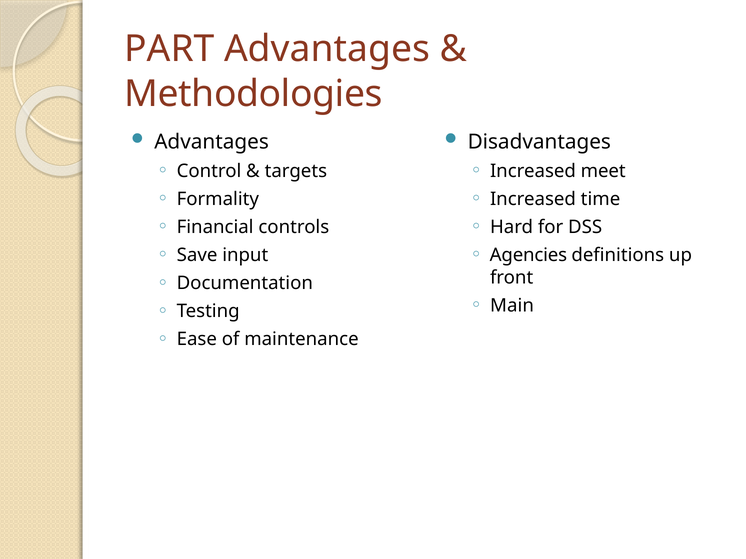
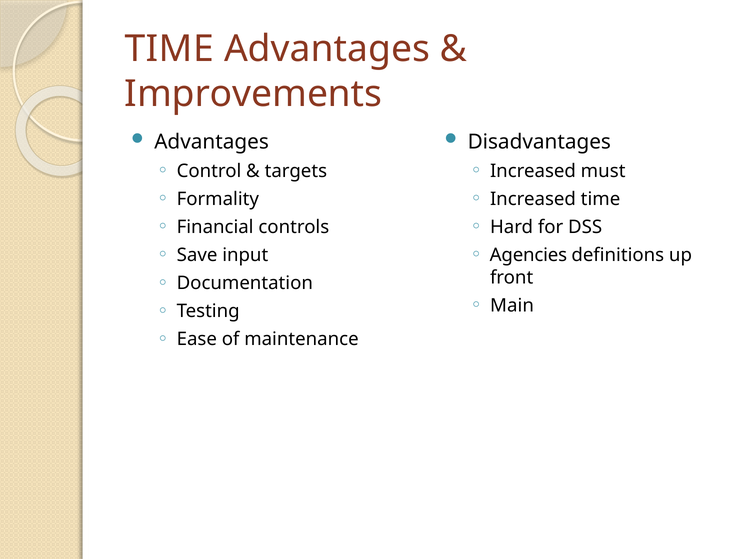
PART: PART -> TIME (169, 49)
Methodologies: Methodologies -> Improvements (253, 94)
meet: meet -> must (603, 171)
